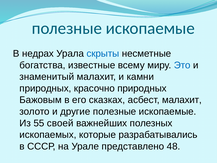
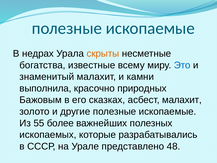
скрыты colour: blue -> orange (103, 53)
природных: природных -> выполнила (45, 88)
своей: своей -> более (60, 123)
